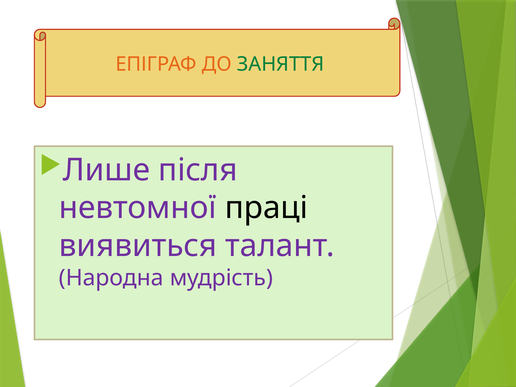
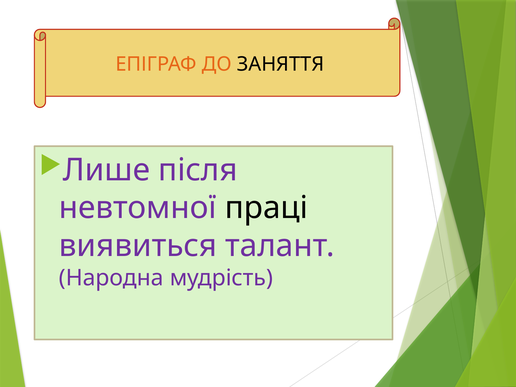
ЗАНЯТТЯ colour: green -> black (281, 64)
